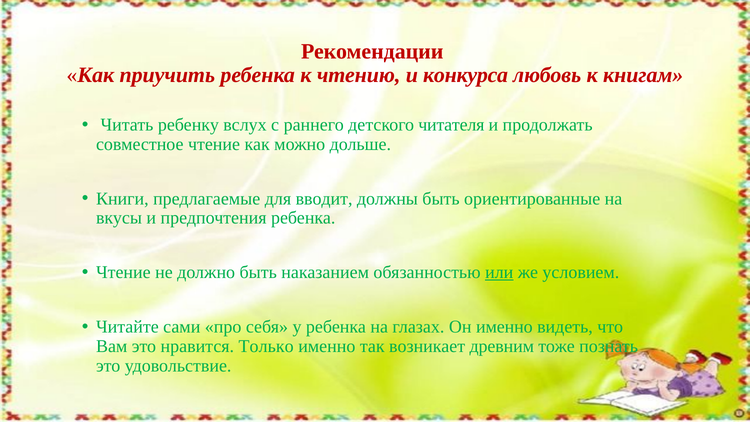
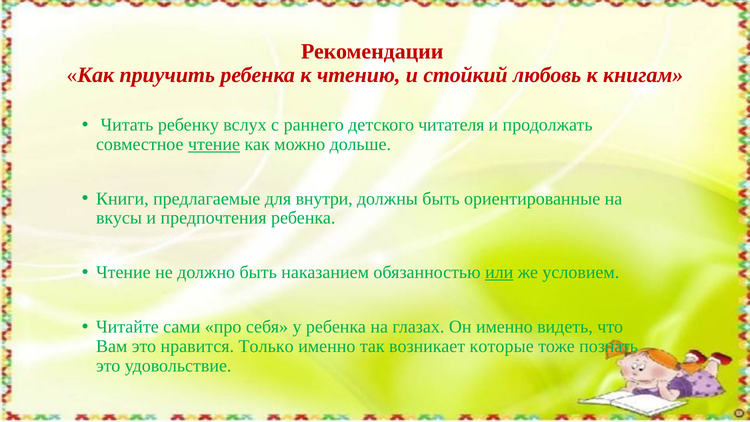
конкурса: конкурса -> стойкий (466, 75)
чтение underline: none -> present (214, 144)
вводит: вводит -> внутри (324, 199)
древним: древним -> которые (502, 346)
